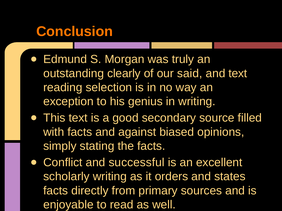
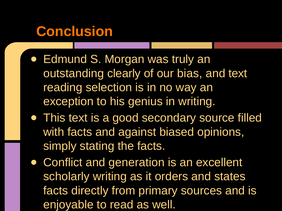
said: said -> bias (190, 74)
successful: successful -> generation (137, 163)
